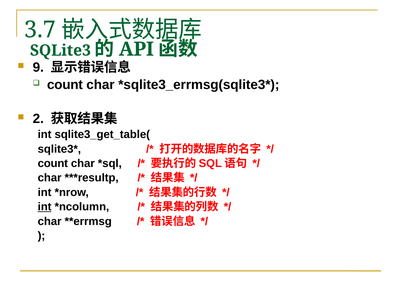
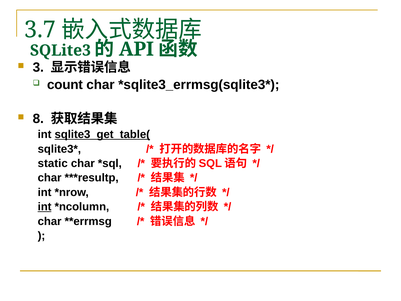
9: 9 -> 3 (38, 67)
2: 2 -> 8 (38, 119)
sqlite3_get_table( underline: none -> present (102, 134)
count: count -> static (53, 163)
